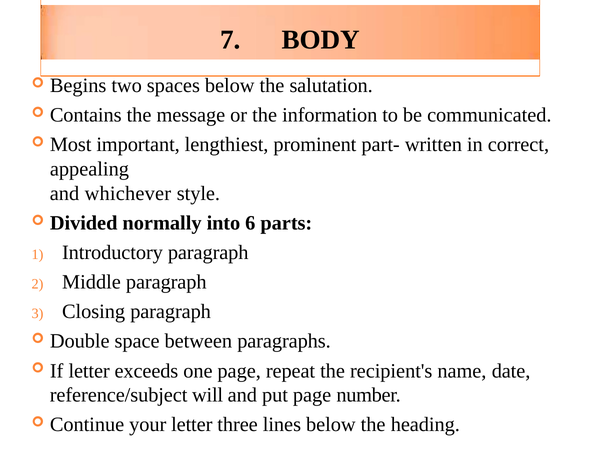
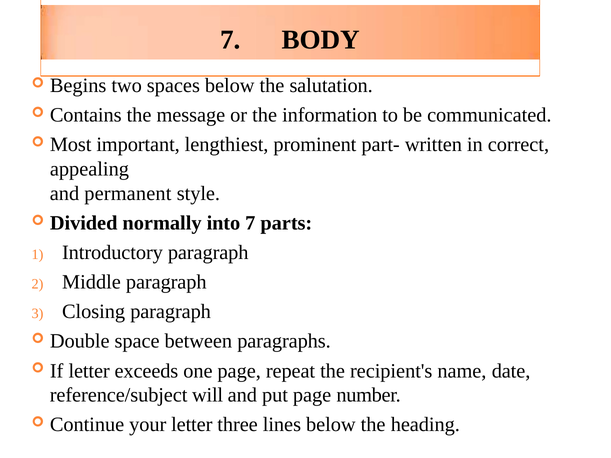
whichever: whichever -> permanent (128, 194)
into 6: 6 -> 7 (250, 223)
